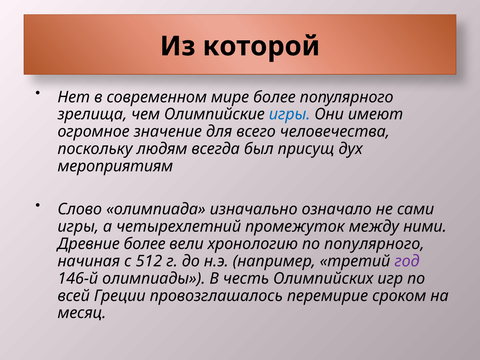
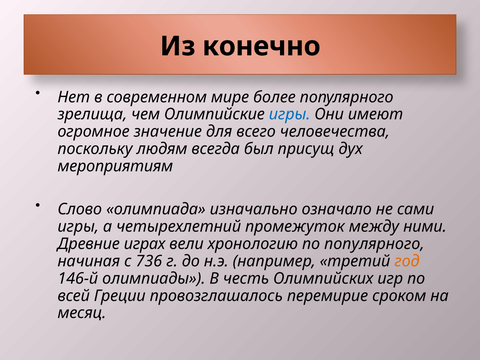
которой: которой -> конечно (261, 46)
Древние более: более -> играх (145, 244)
512: 512 -> 736 (149, 261)
год colour: purple -> orange (407, 261)
